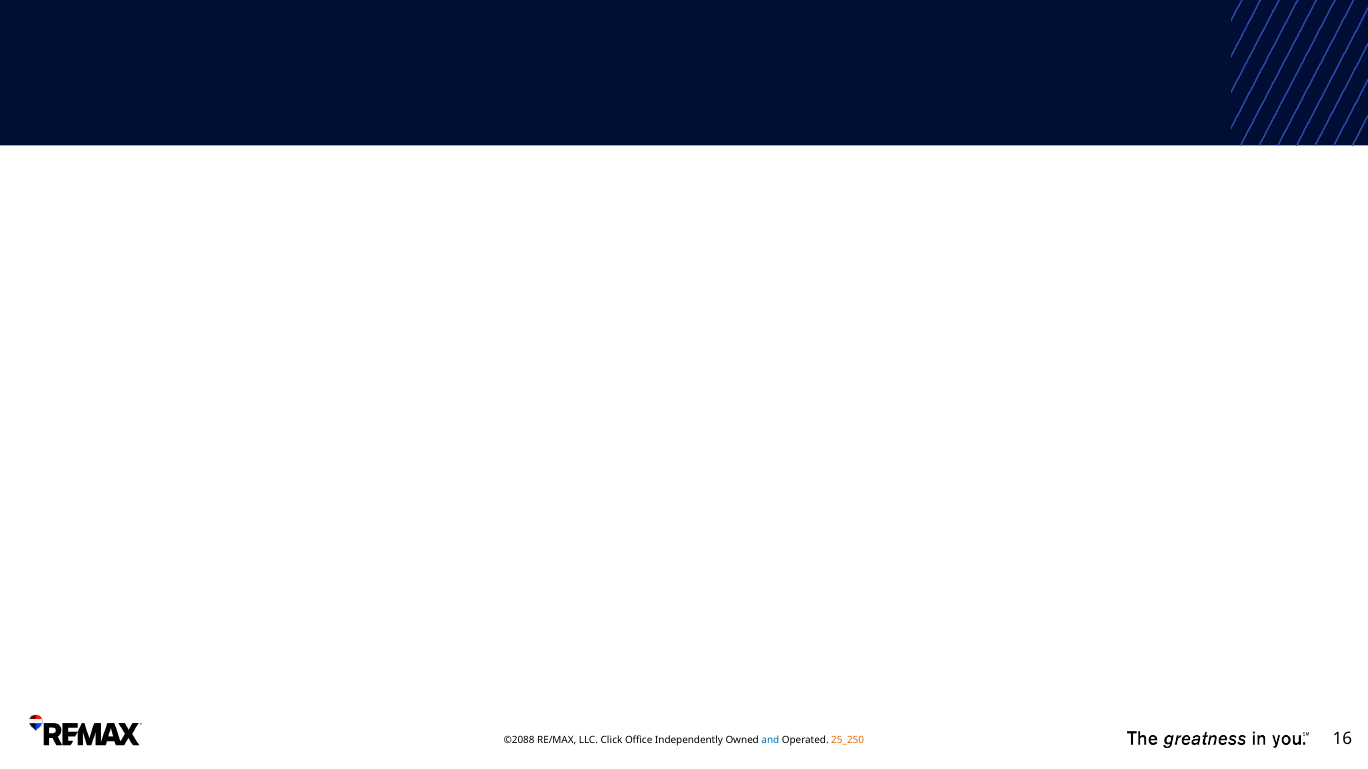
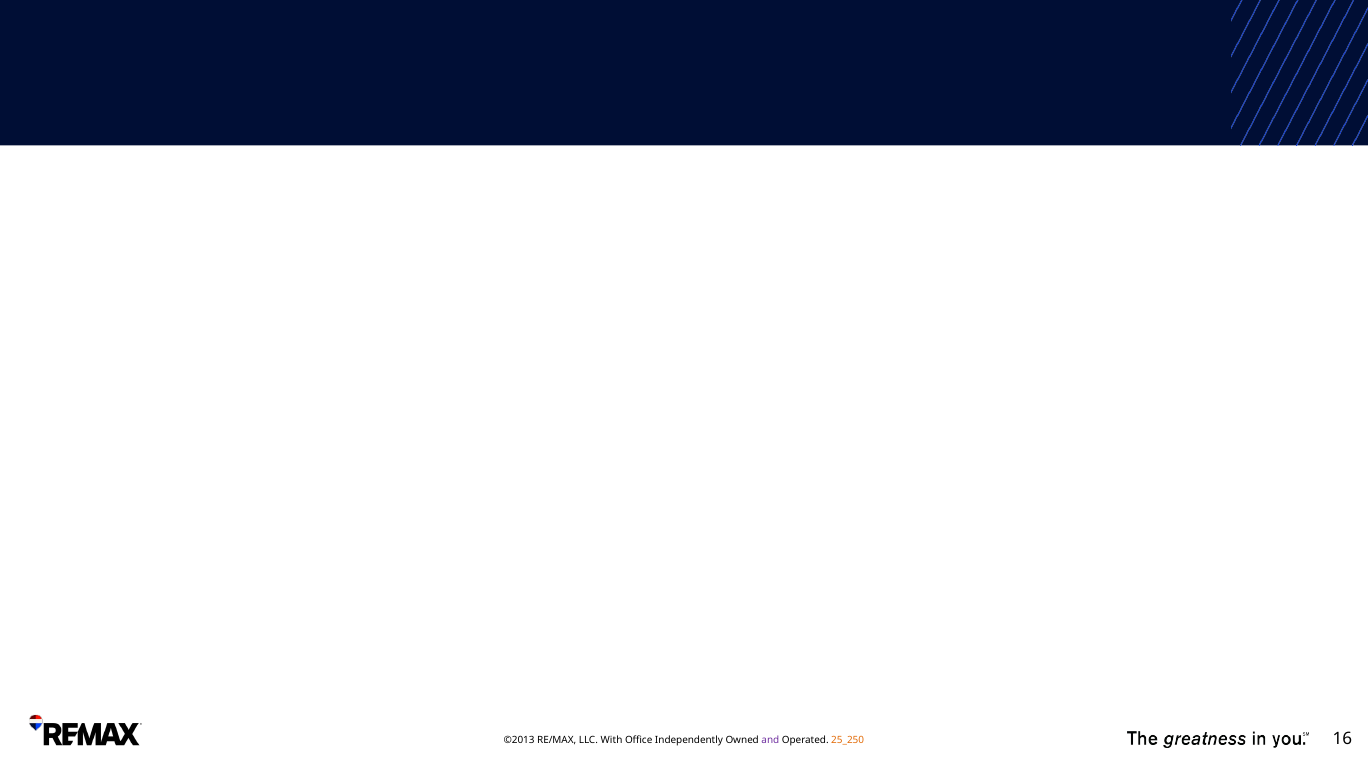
©2088: ©2088 -> ©2013 (519, 740)
Click: Click -> With (612, 740)
and colour: blue -> purple (770, 740)
